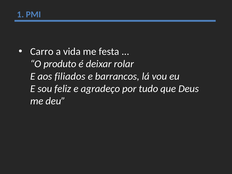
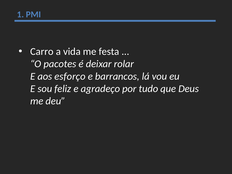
produto: produto -> pacotes (60, 64)
filiados: filiados -> esforço (70, 76)
